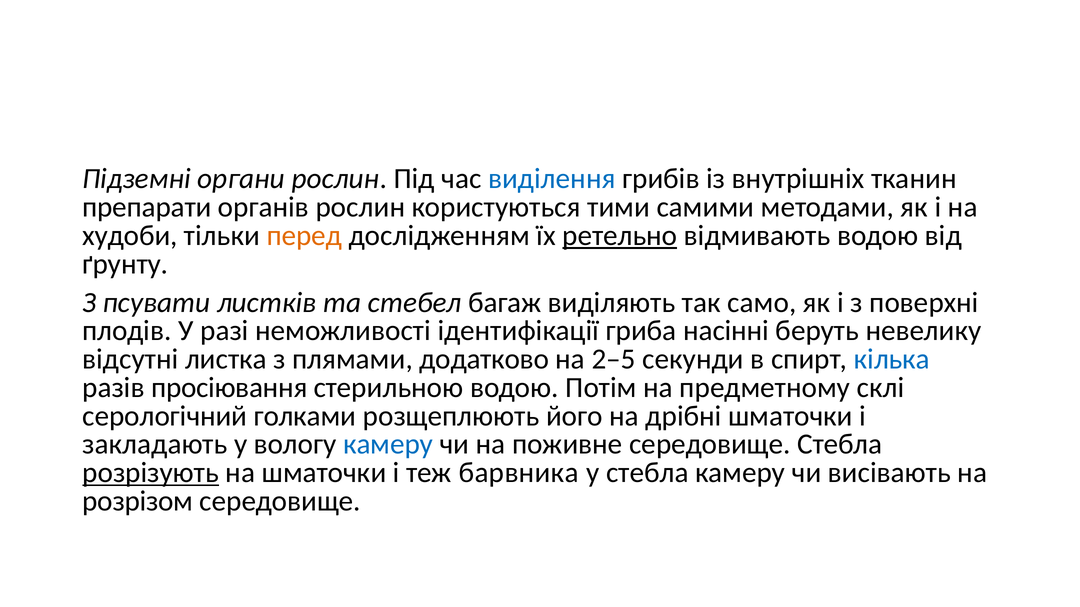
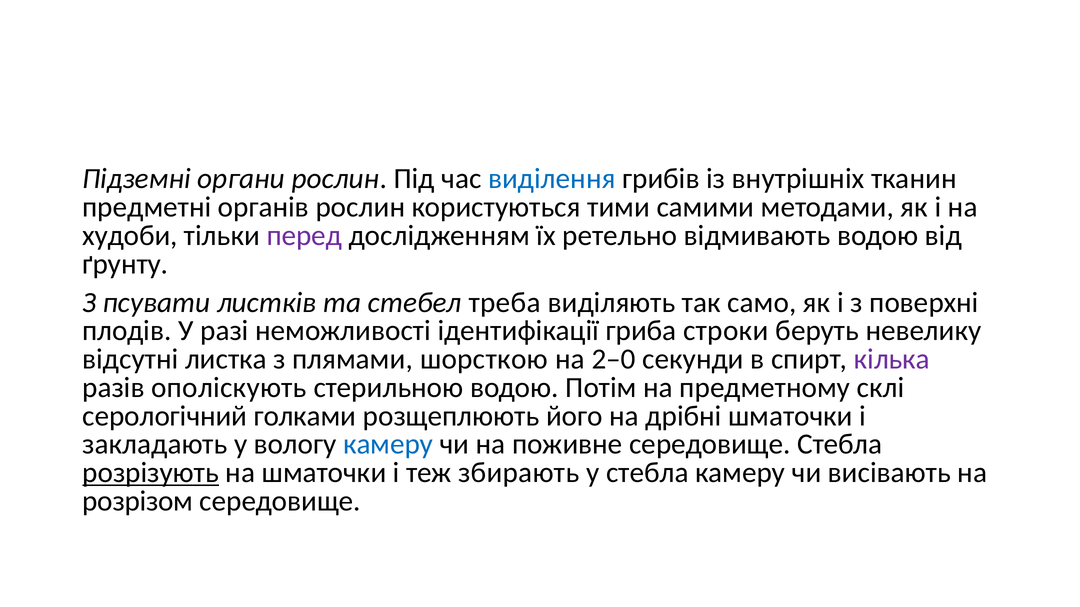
препарати: препарати -> предметні (147, 207)
перед colour: orange -> purple (304, 236)
ретельно underline: present -> none (620, 236)
багаж: багаж -> треба (505, 303)
насінні: насінні -> строки (726, 331)
додатково: додатково -> шорсткою (484, 359)
2–5: 2–5 -> 2–0 (614, 359)
кілька colour: blue -> purple (892, 359)
просіювання: просіювання -> ополіскують (229, 388)
барвника: барвника -> збирають (519, 473)
